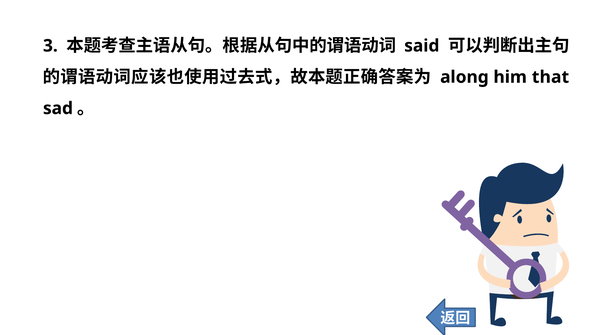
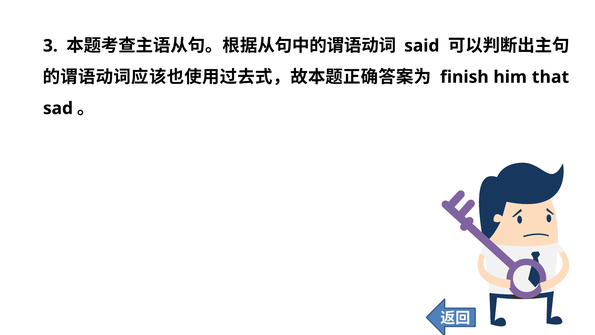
along: along -> finish (464, 77)
